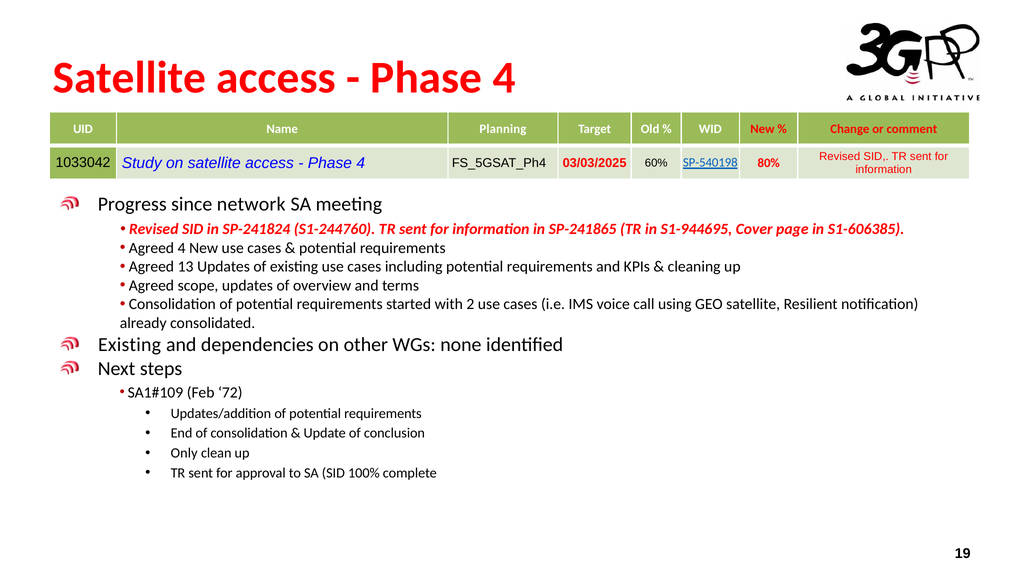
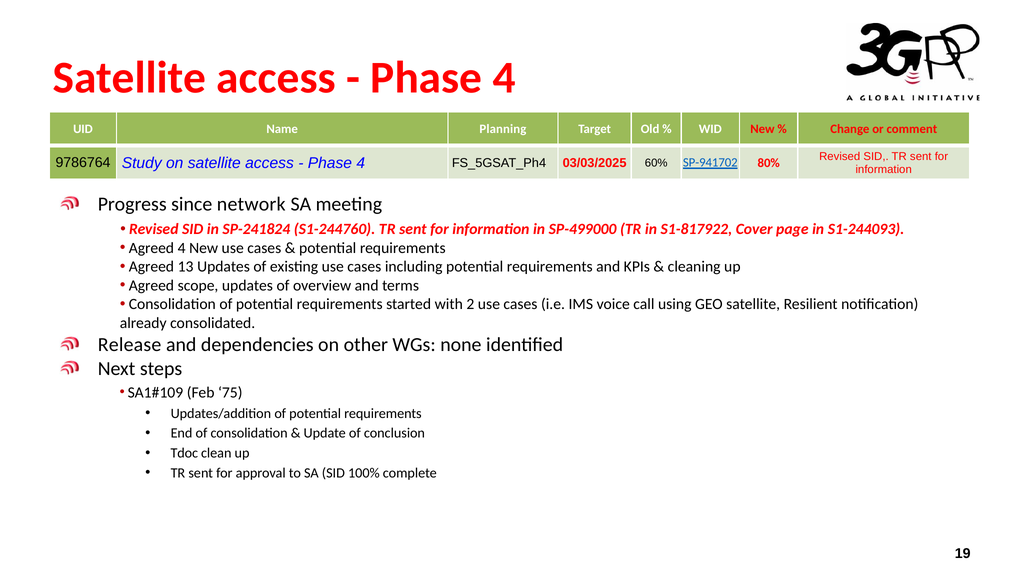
1033042: 1033042 -> 9786764 (83, 162)
SP-540198: SP-540198 -> SP-941702 (710, 163)
SP-241865: SP-241865 -> SP-499000 (583, 229)
S1-944695: S1-944695 -> S1-817922 (696, 229)
S1-606385: S1-606385 -> S1-244093 (866, 229)
Existing: Existing -> Release (130, 345)
72: 72 -> 75 (230, 393)
Only: Only -> Tdoc (184, 453)
